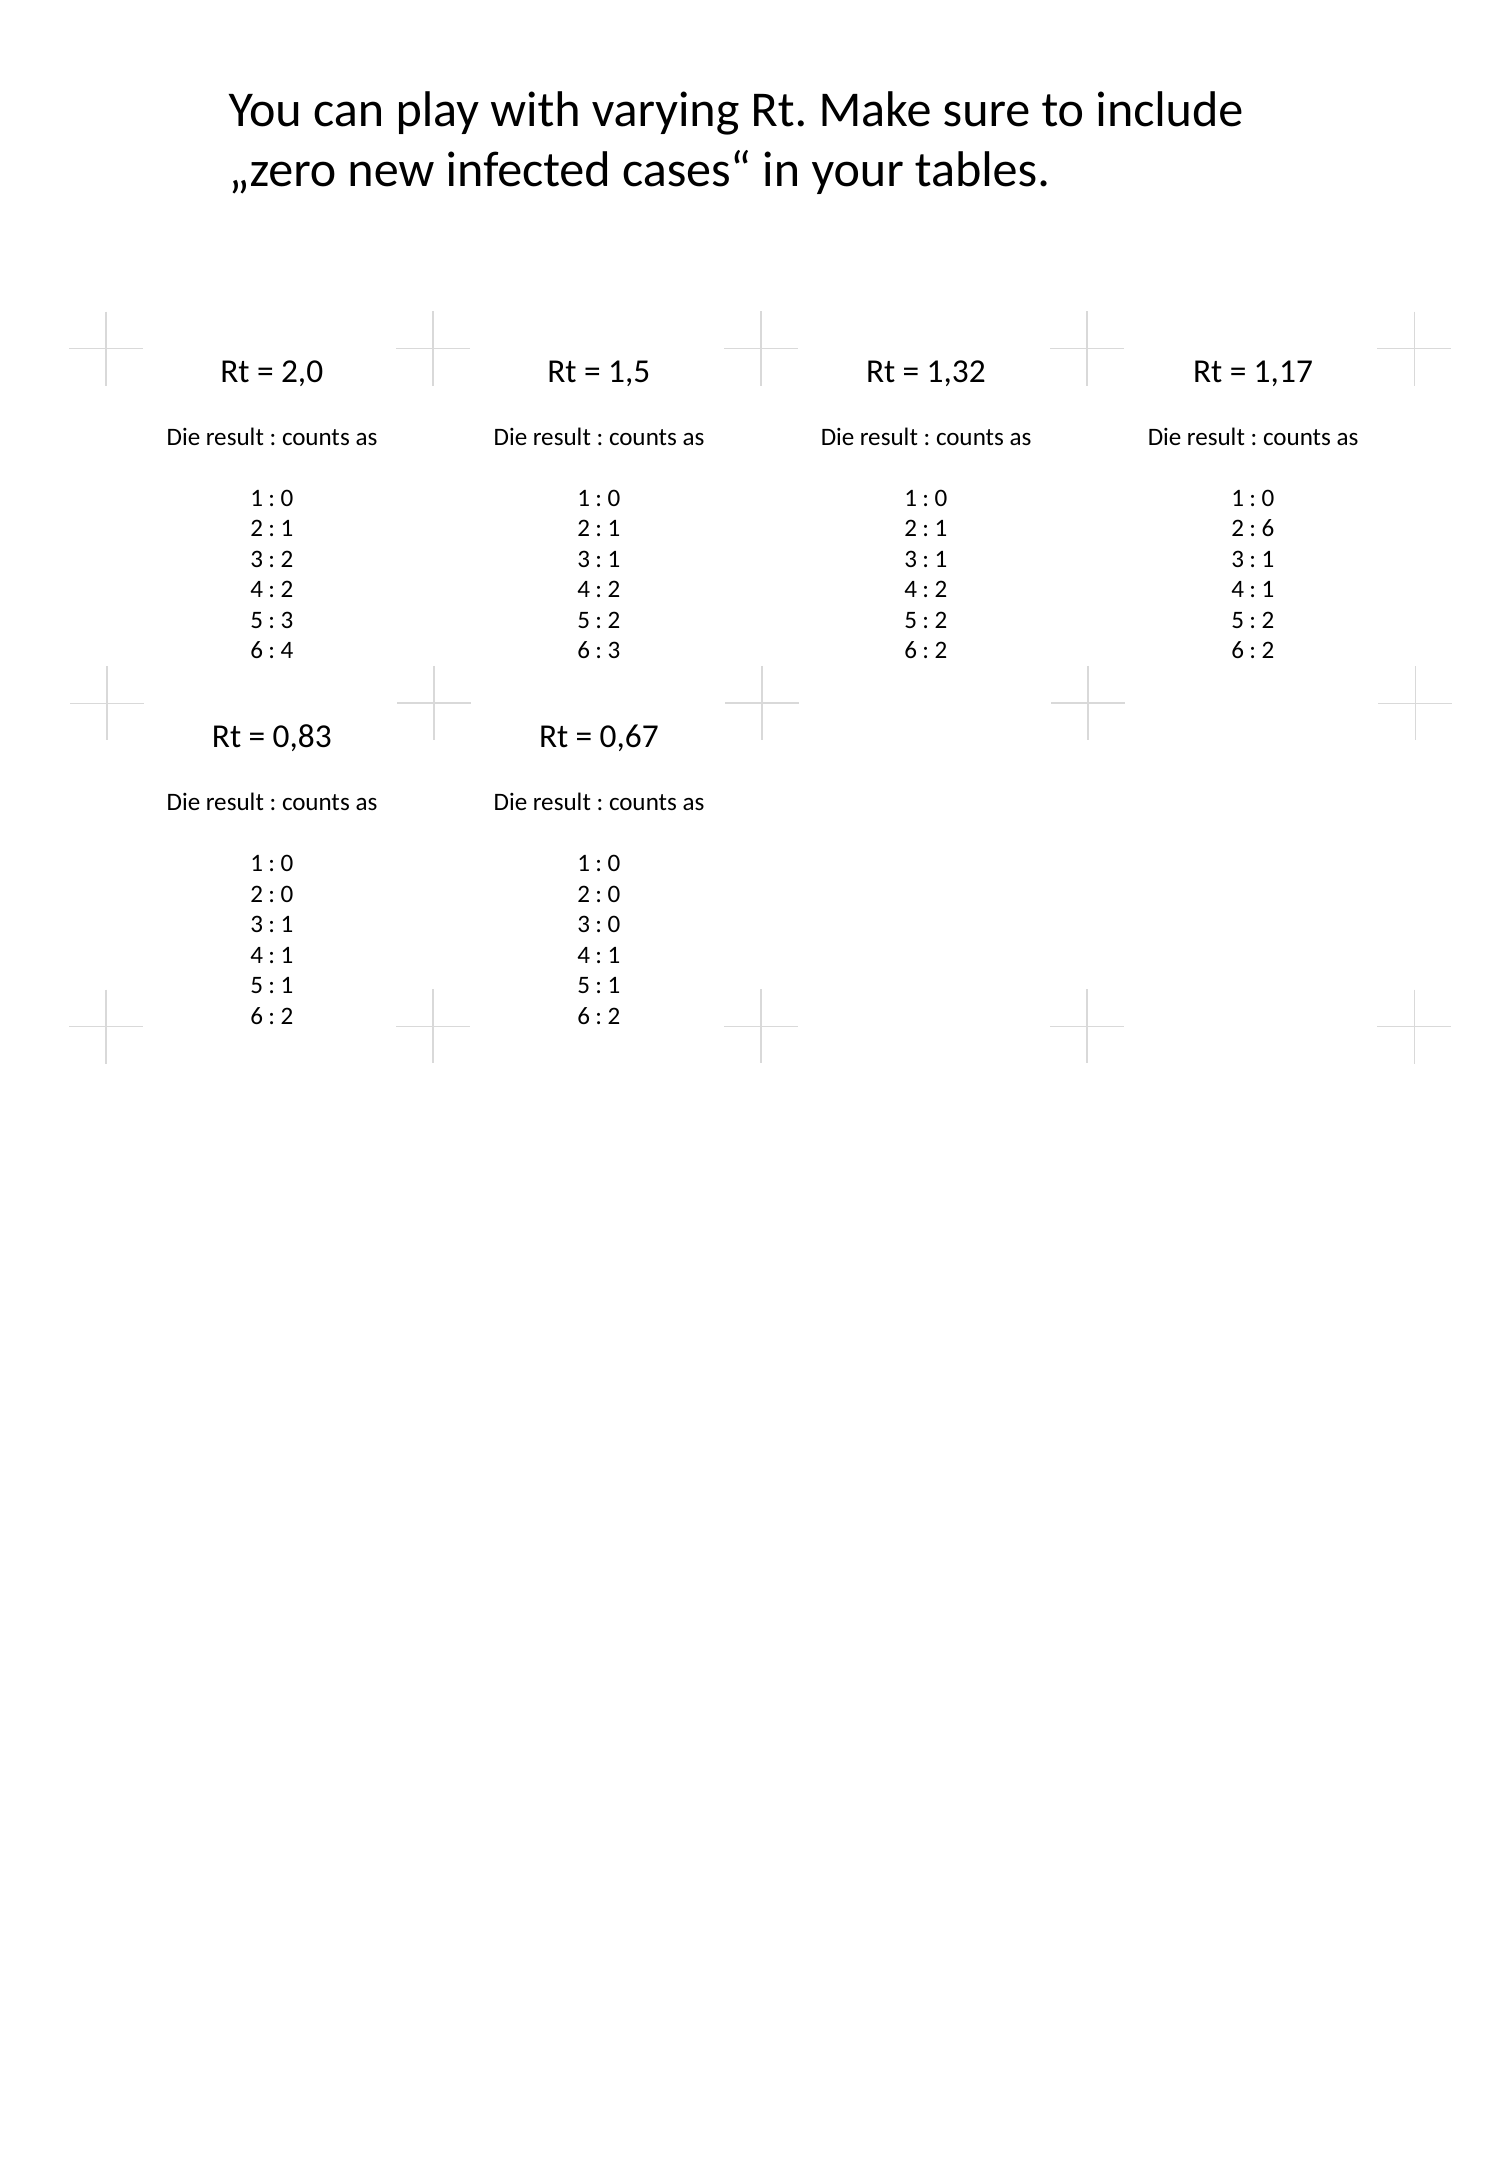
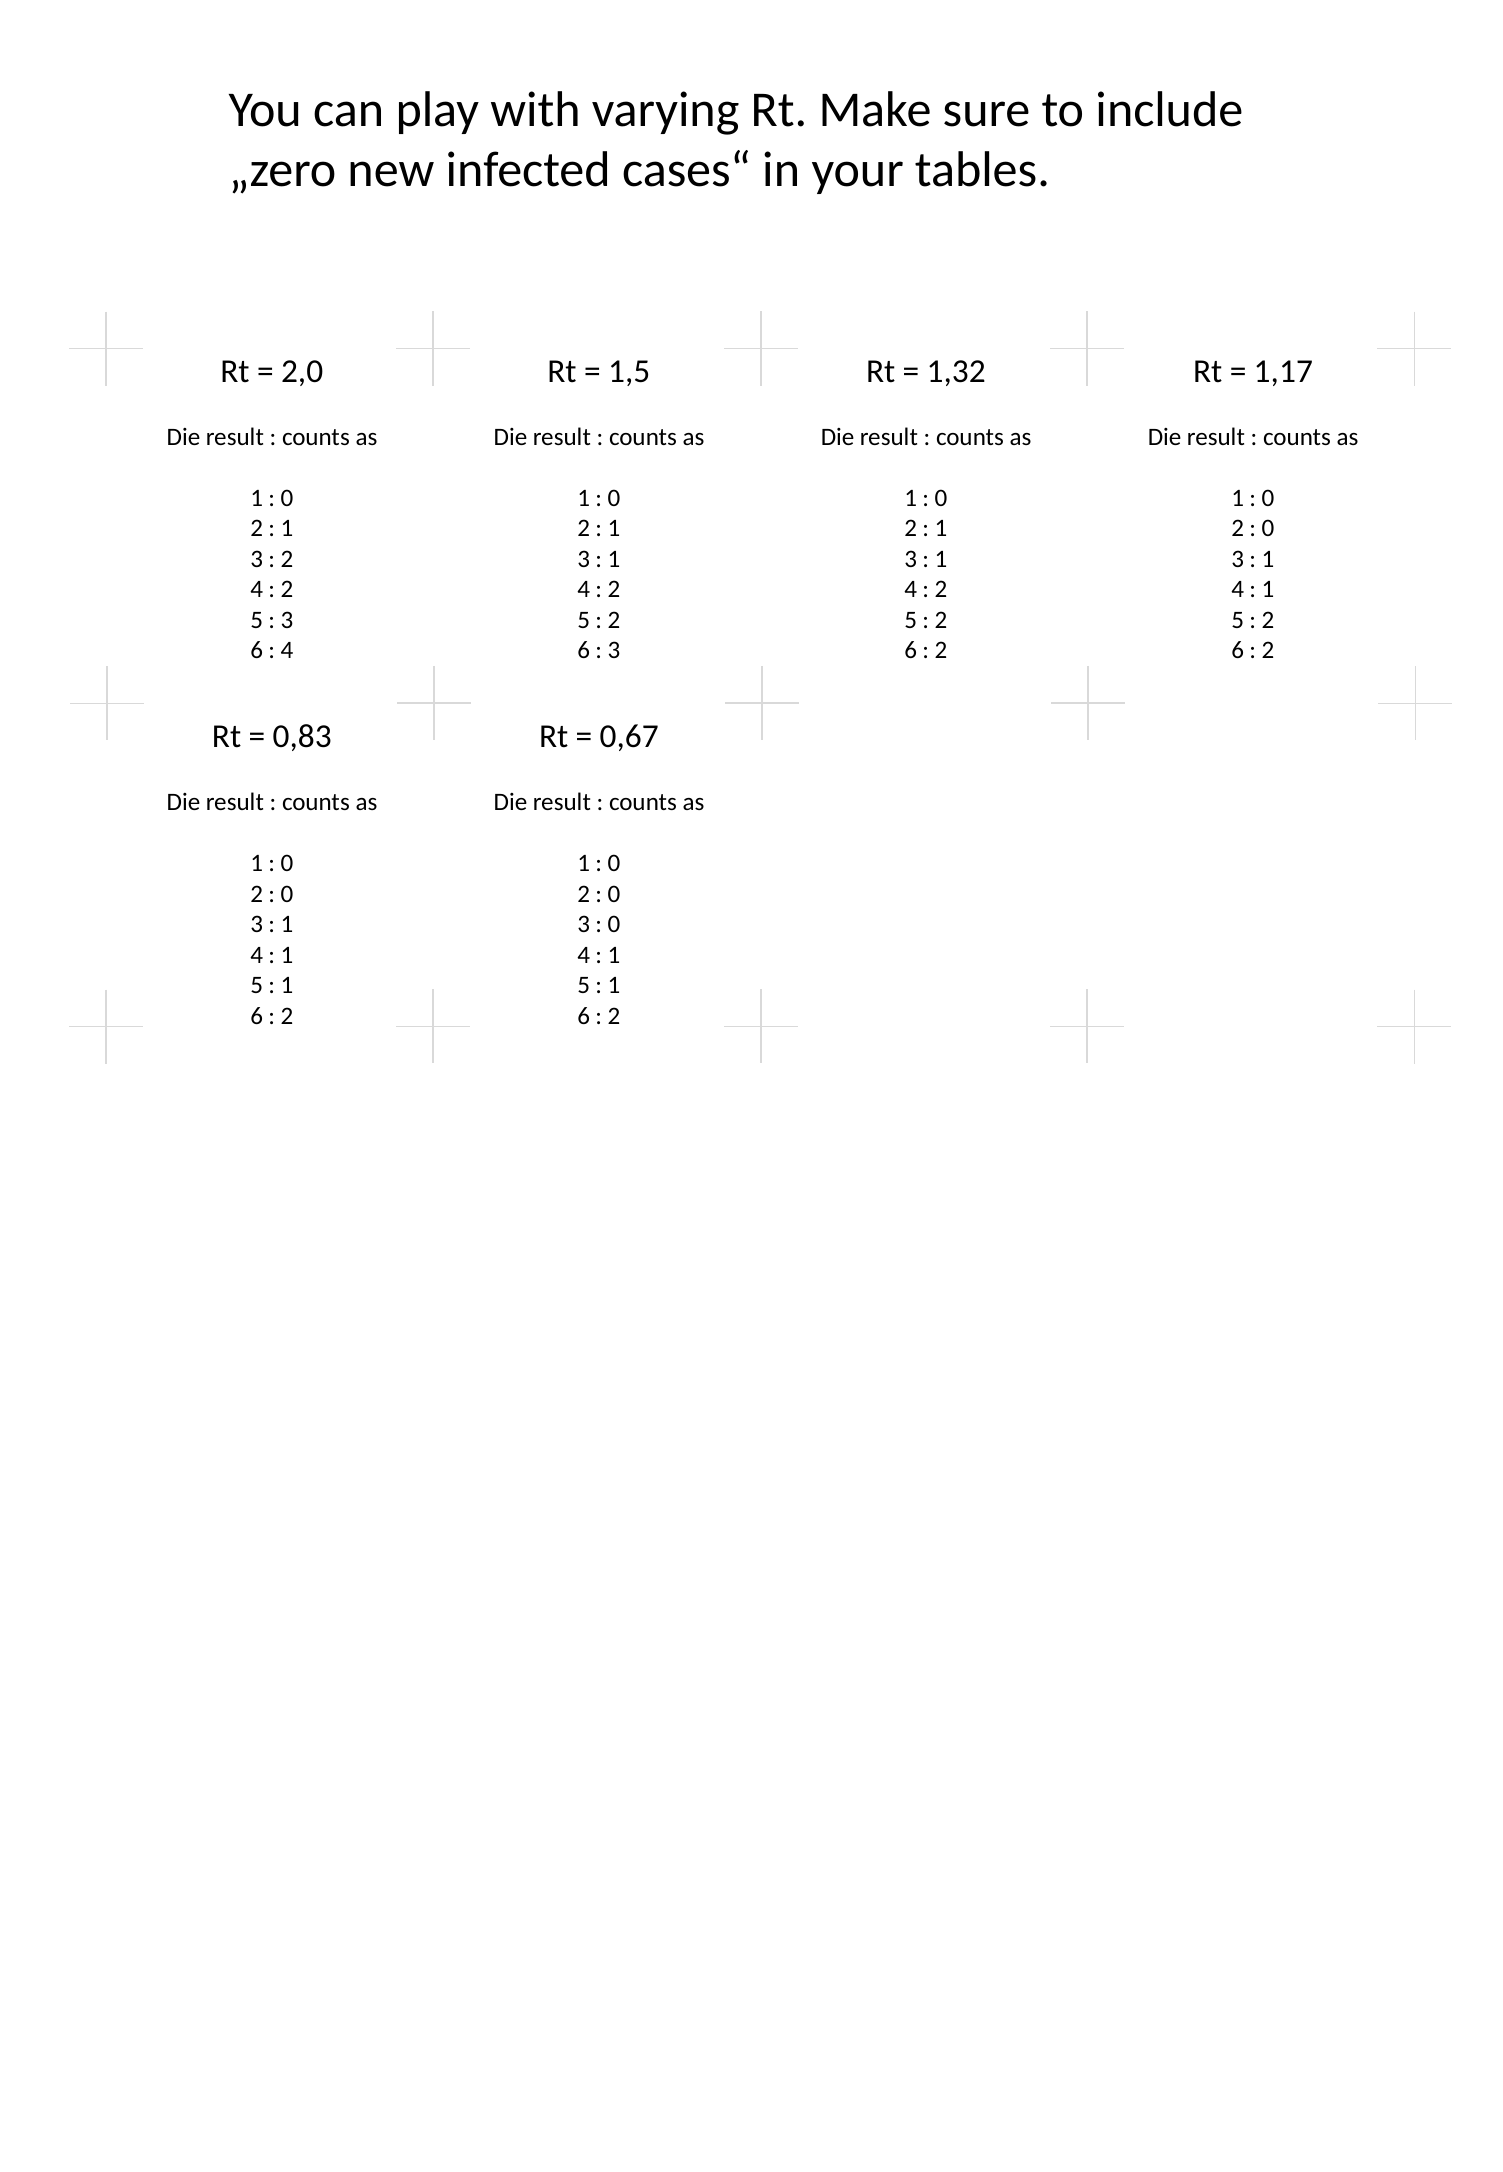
6: 6 -> 0 (1268, 528)
